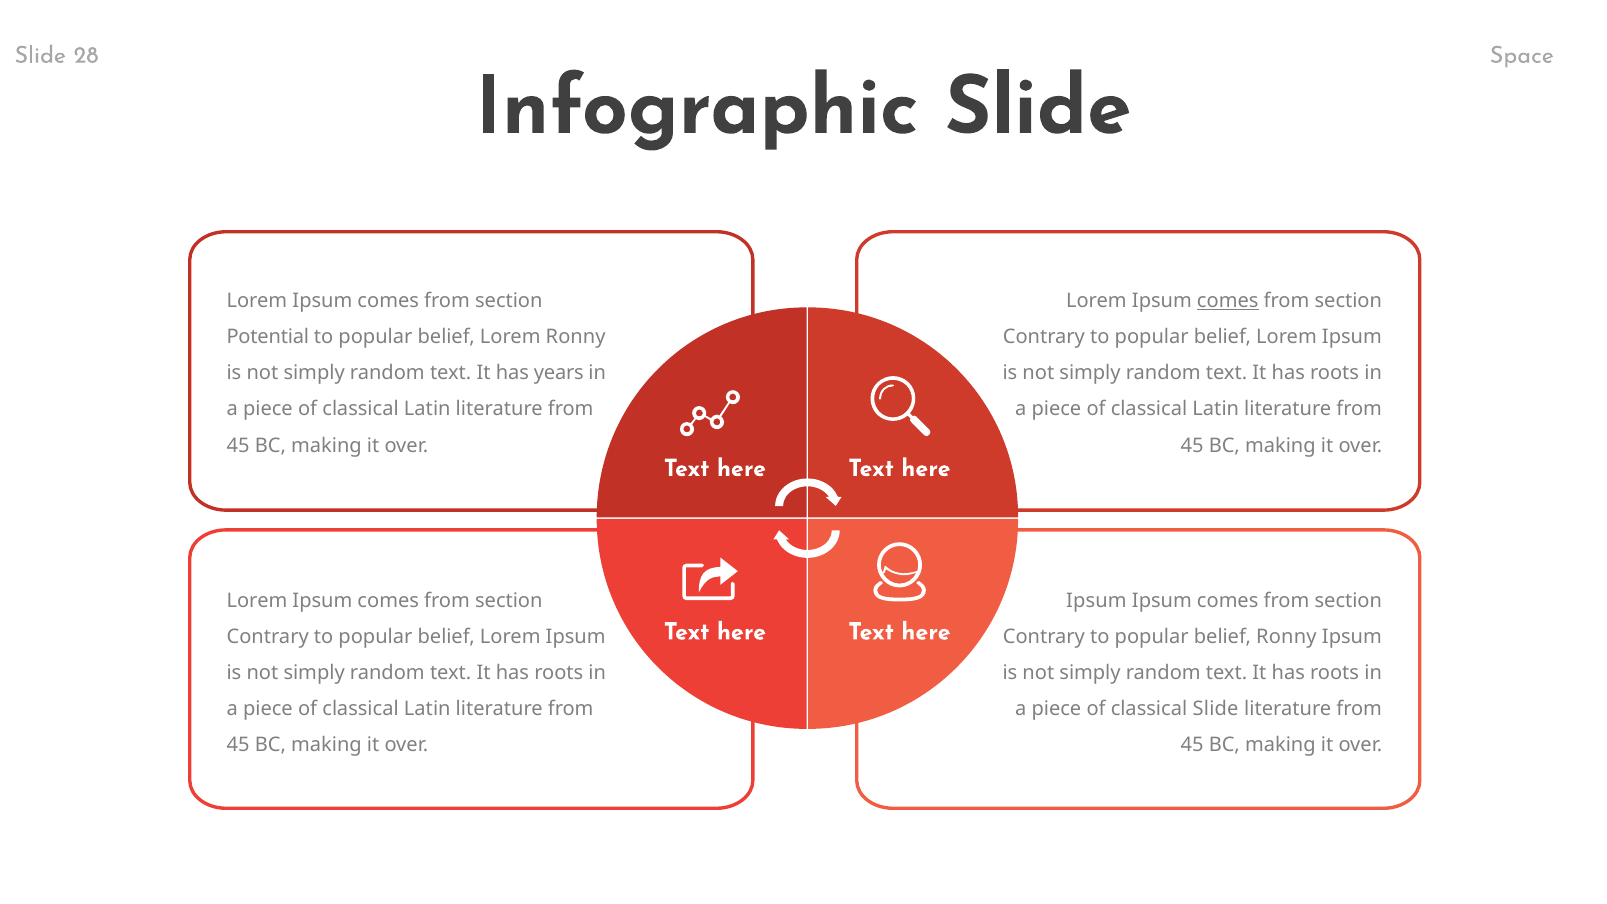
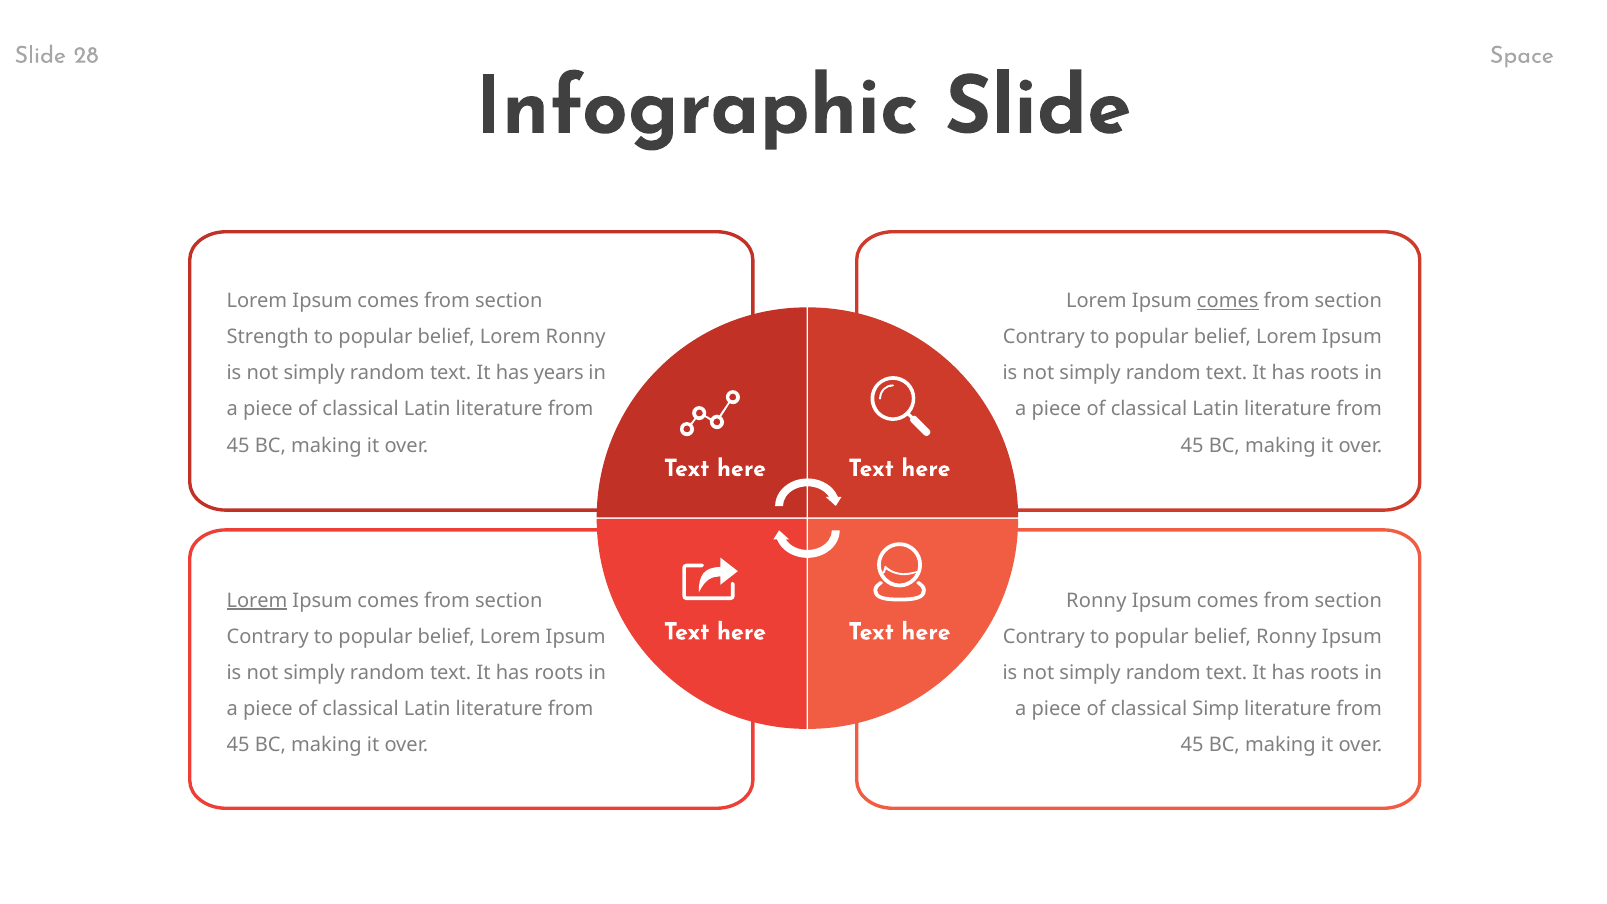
Potential: Potential -> Strength (268, 337)
Lorem underline: none -> present (257, 600)
Ipsum: Ipsum -> Ronny (1096, 600)
classical Slide: Slide -> Simp (1216, 709)
